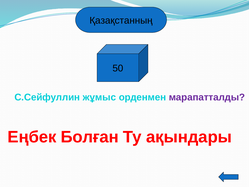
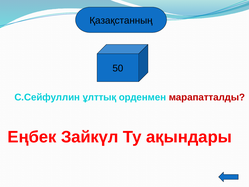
жұмыс: жұмыс -> ұлттық (100, 97)
марапатталды colour: purple -> red (207, 97)
Болған: Болған -> Зайкүл (90, 137)
